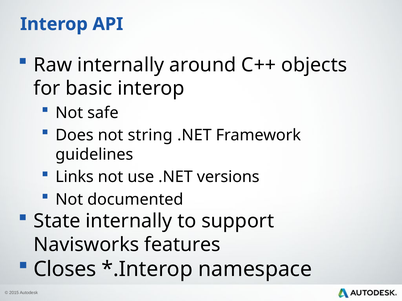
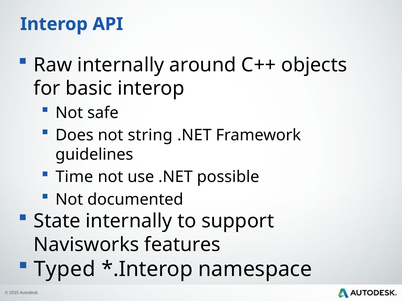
Links: Links -> Time (74, 177)
versions: versions -> possible (228, 177)
Closes: Closes -> Typed (65, 270)
